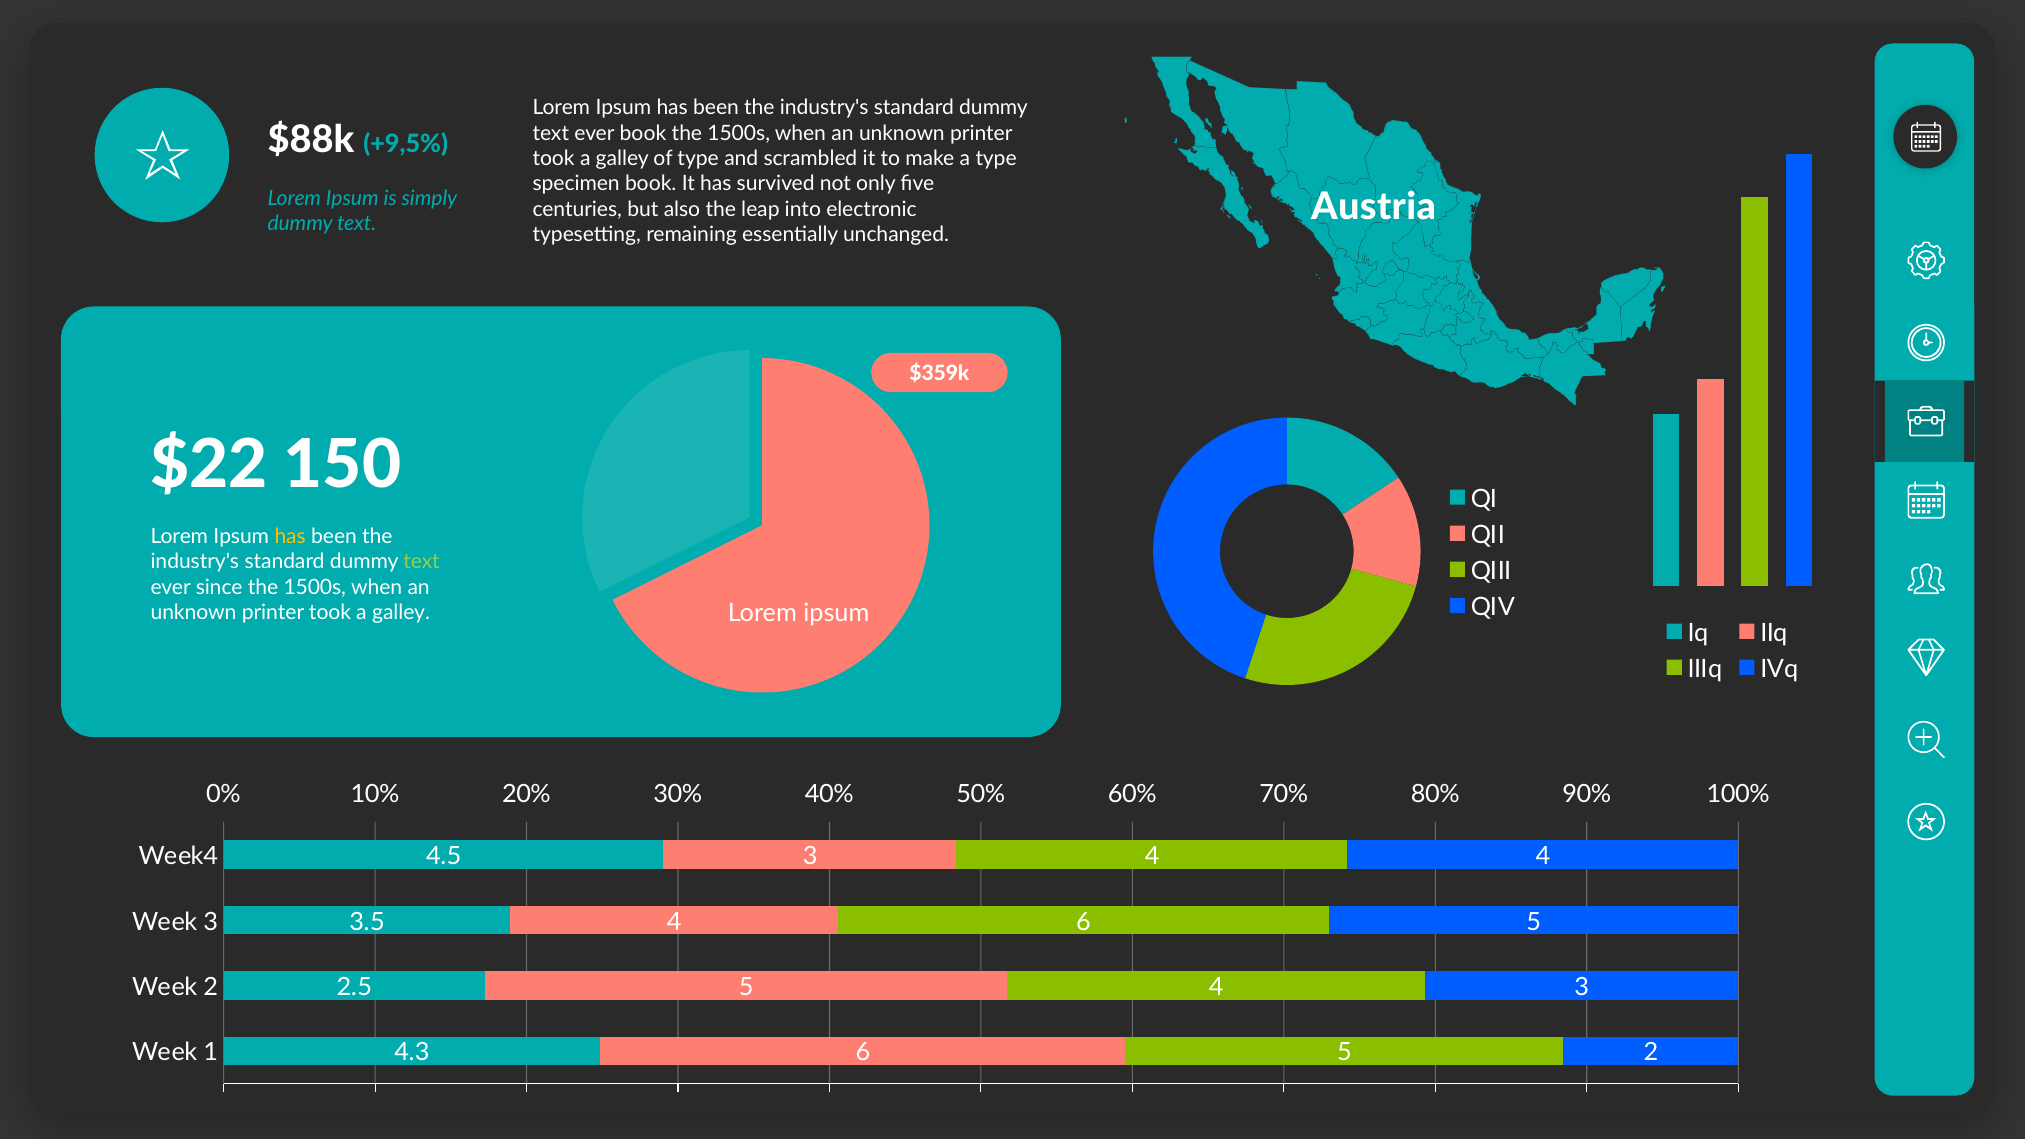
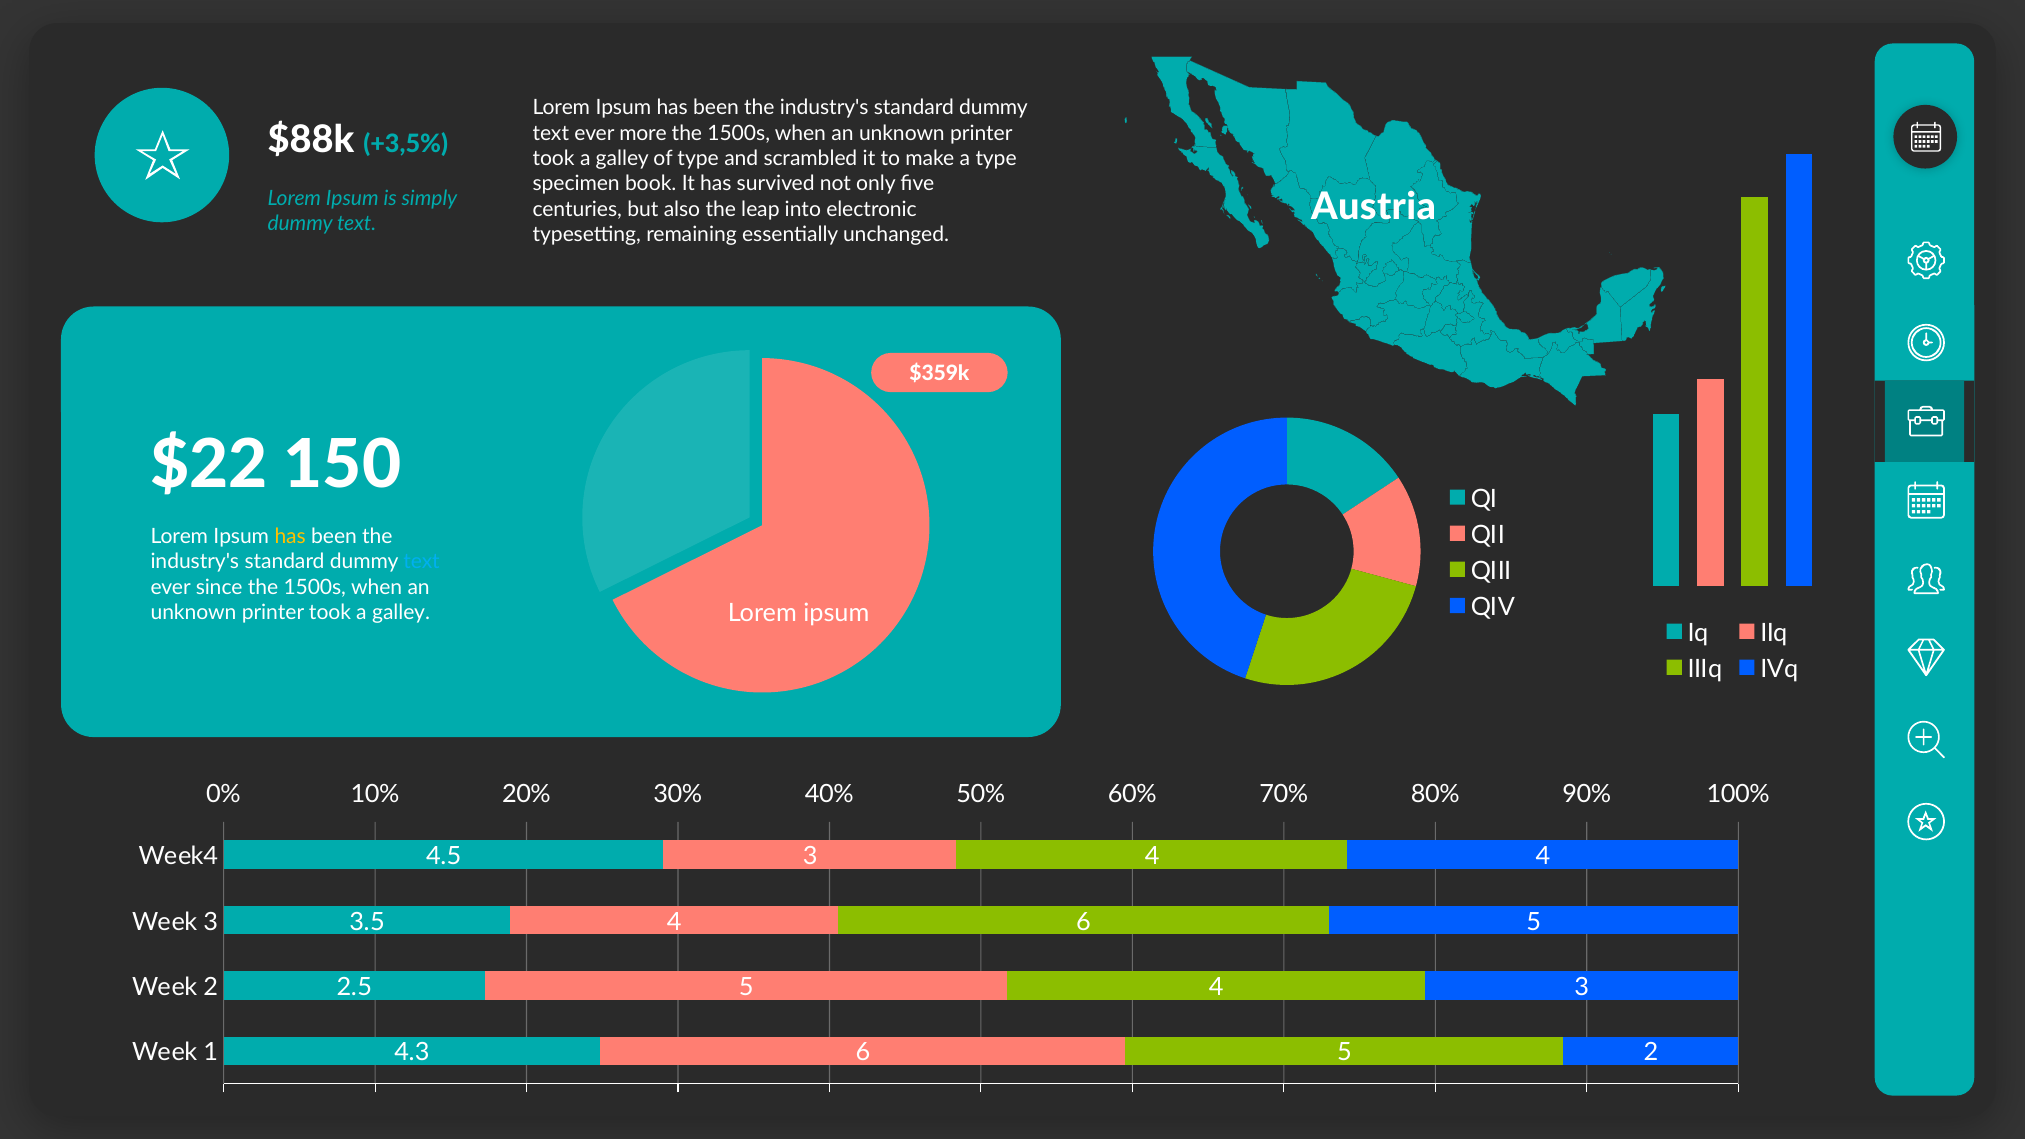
ever book: book -> more (643, 133)
+9,5%: +9,5% -> +3,5% (406, 144)
text colour: light green -> light blue (422, 562)
